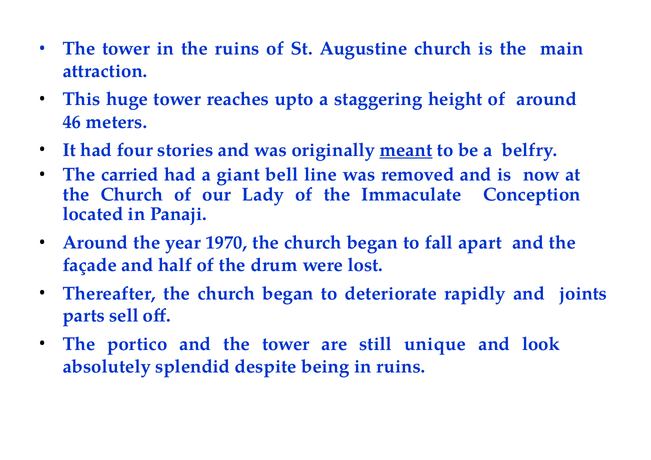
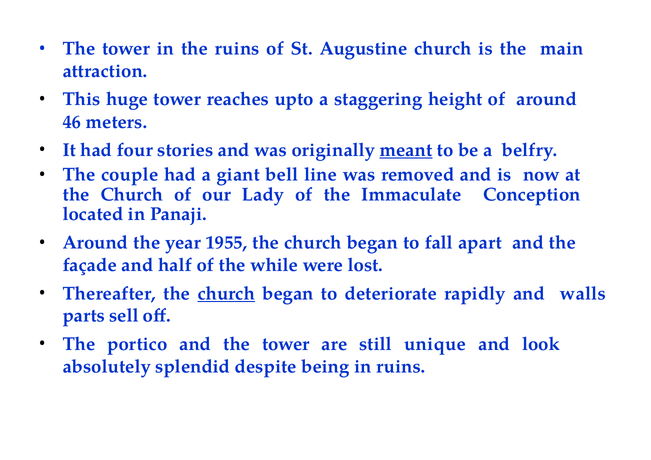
carried: carried -> couple (130, 175)
1970: 1970 -> 1955 (227, 243)
drum: drum -> while (274, 266)
church underline: none -> present (226, 294)
joints: joints -> walls (583, 294)
